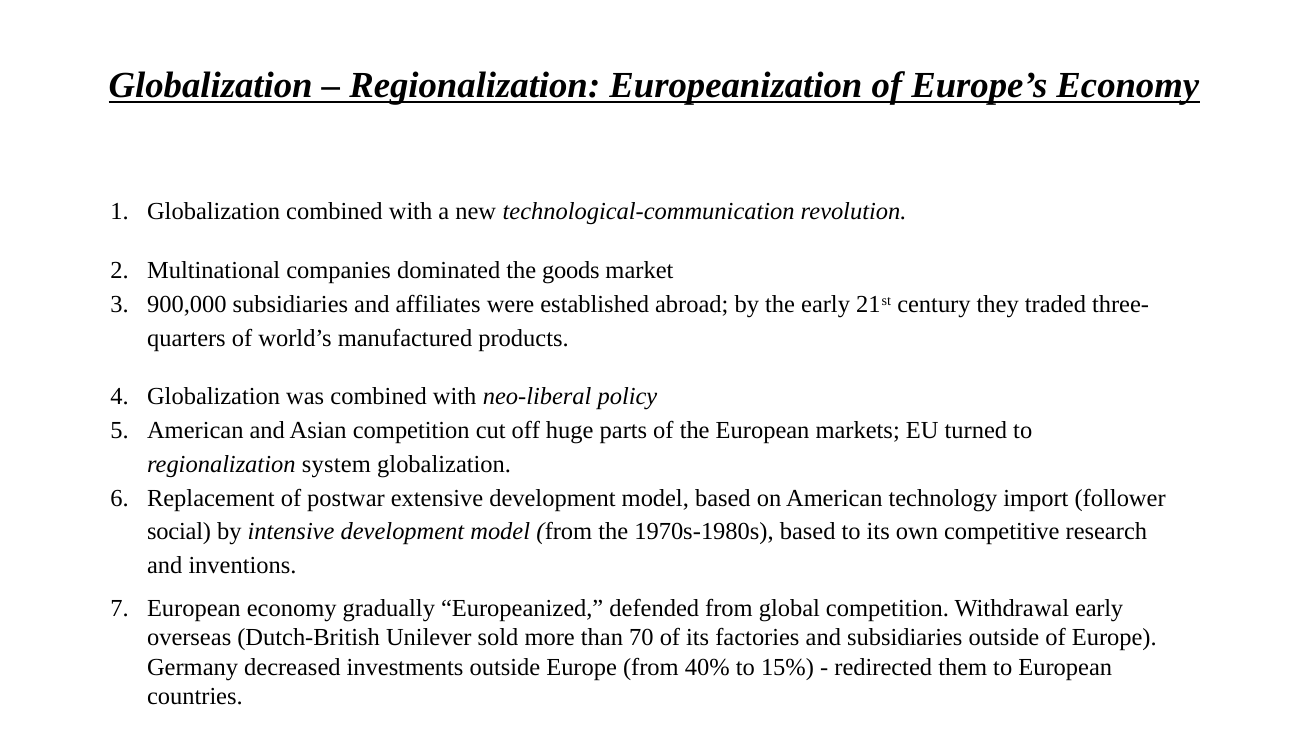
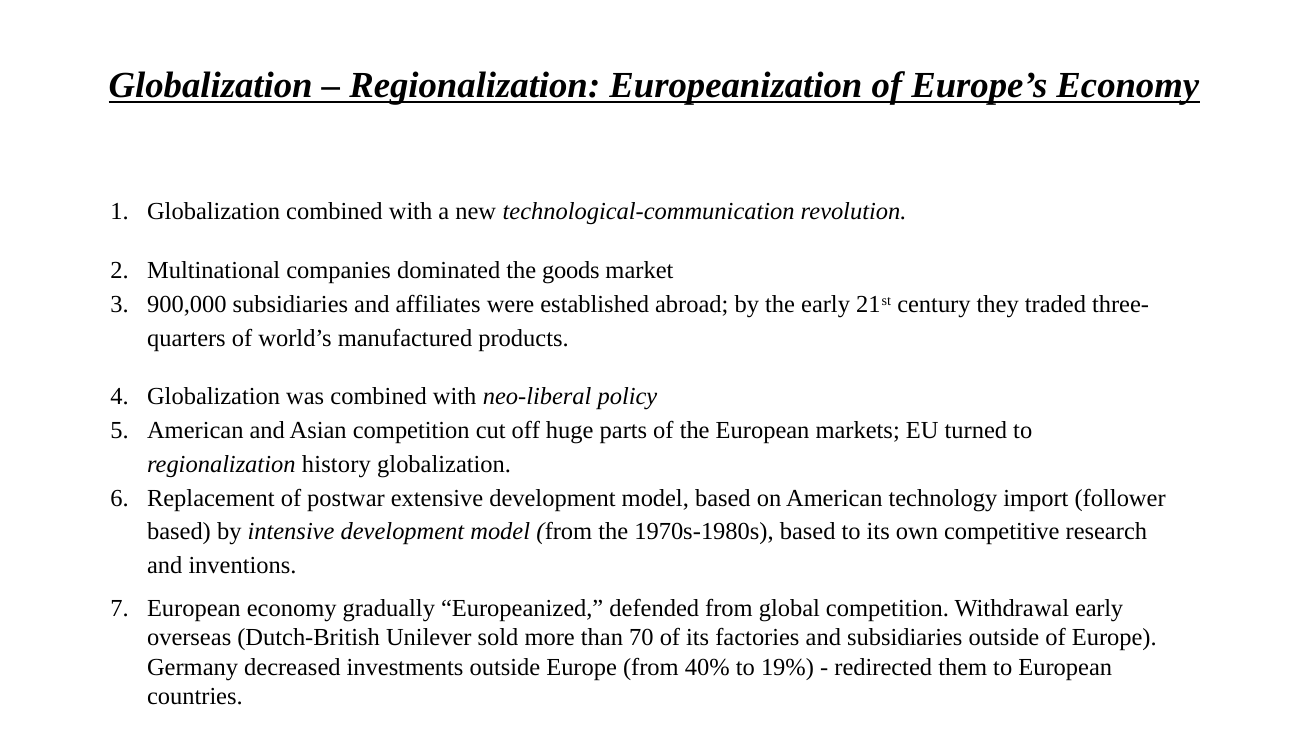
system: system -> history (336, 465)
social: social -> based (179, 532)
15%: 15% -> 19% (788, 668)
